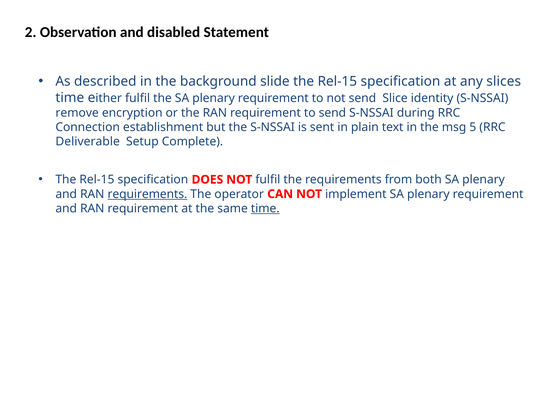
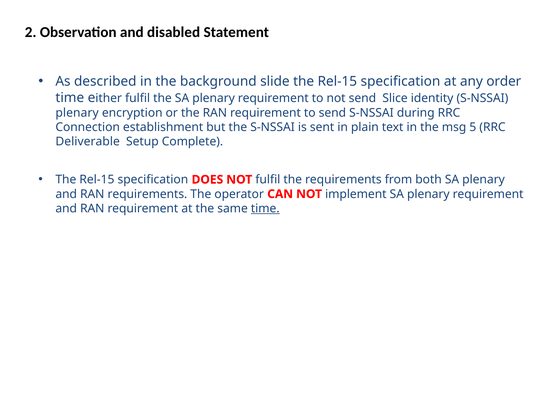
slices: slices -> order (504, 81)
remove: remove -> plenary (77, 113)
requirements underline: present -> none (147, 194)
